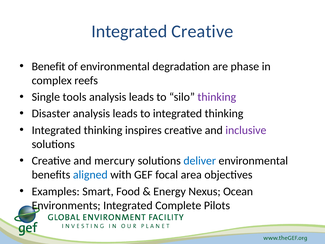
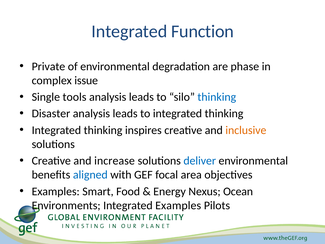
Integrated Creative: Creative -> Function (202, 31)
Benefit: Benefit -> Private (48, 66)
reefs: reefs -> issue (86, 80)
thinking colour: purple -> blue (217, 97)
inclusive colour: purple -> orange (246, 130)
mercury: mercury -> increase (115, 161)
Integrated Complete: Complete -> Examples (178, 205)
